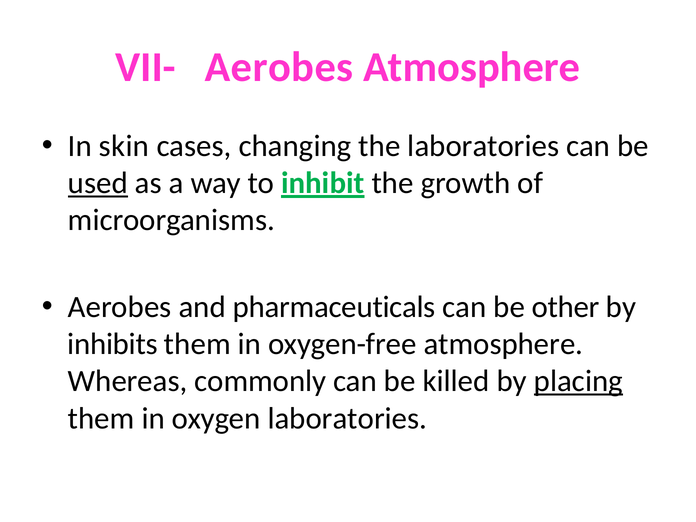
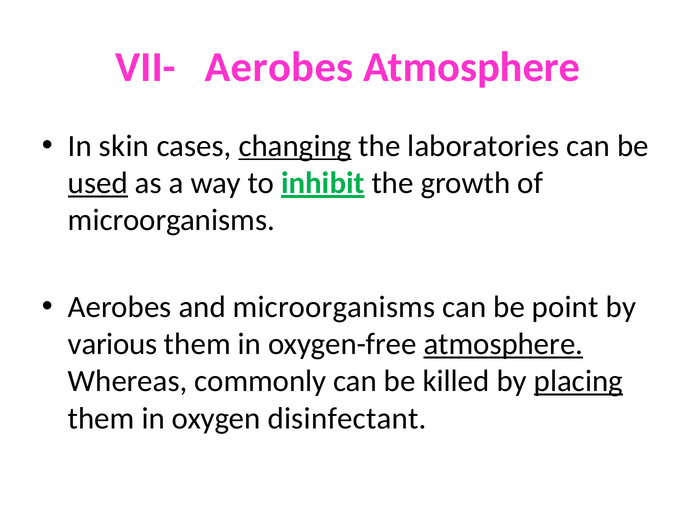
changing underline: none -> present (295, 146)
and pharmaceuticals: pharmaceuticals -> microorganisms (334, 307)
other: other -> point (565, 307)
inhibits: inhibits -> various (113, 344)
atmosphere underline: none -> present (503, 344)
oxygen laboratories: laboratories -> disinfectant (347, 418)
